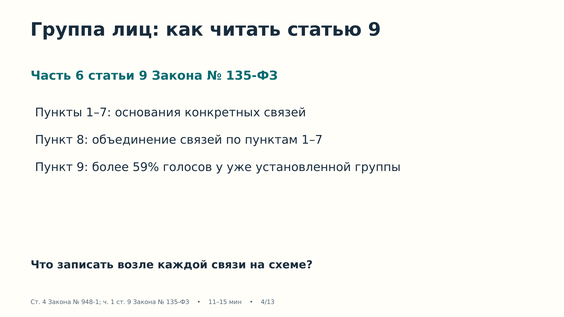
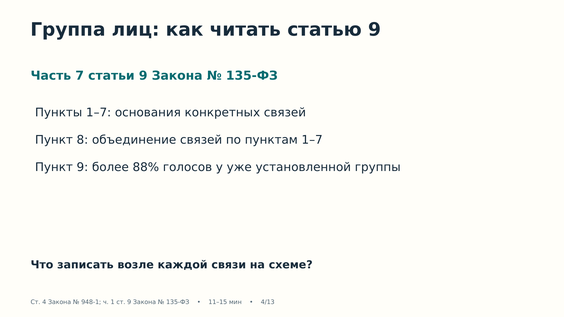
6: 6 -> 7 (80, 76)
59%: 59% -> 88% (146, 167)
